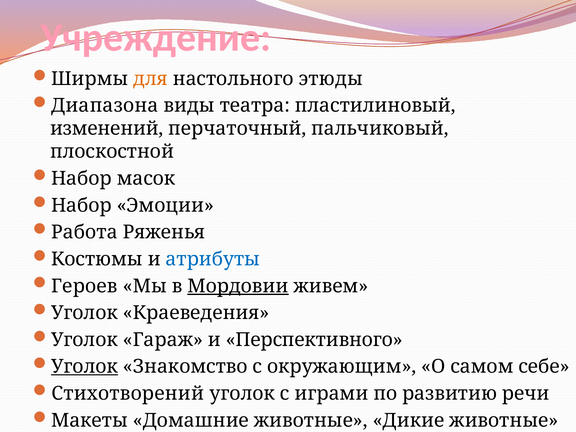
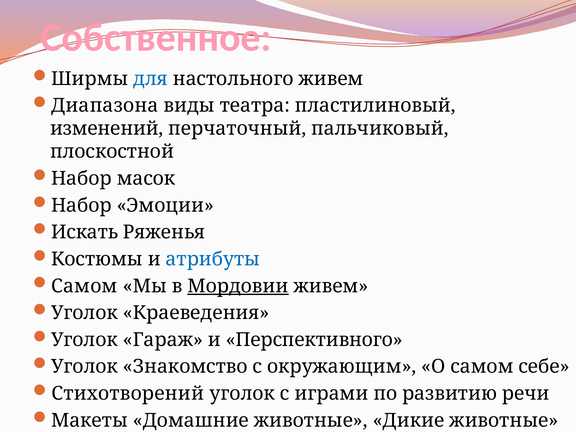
Учреждение: Учреждение -> Собственное (156, 38)
для colour: orange -> blue (151, 79)
настольного этюды: этюды -> живем (331, 79)
Работа: Работа -> Искать (85, 232)
Героев: Героев -> Самом (84, 286)
Уголок underline: present -> none (84, 367)
